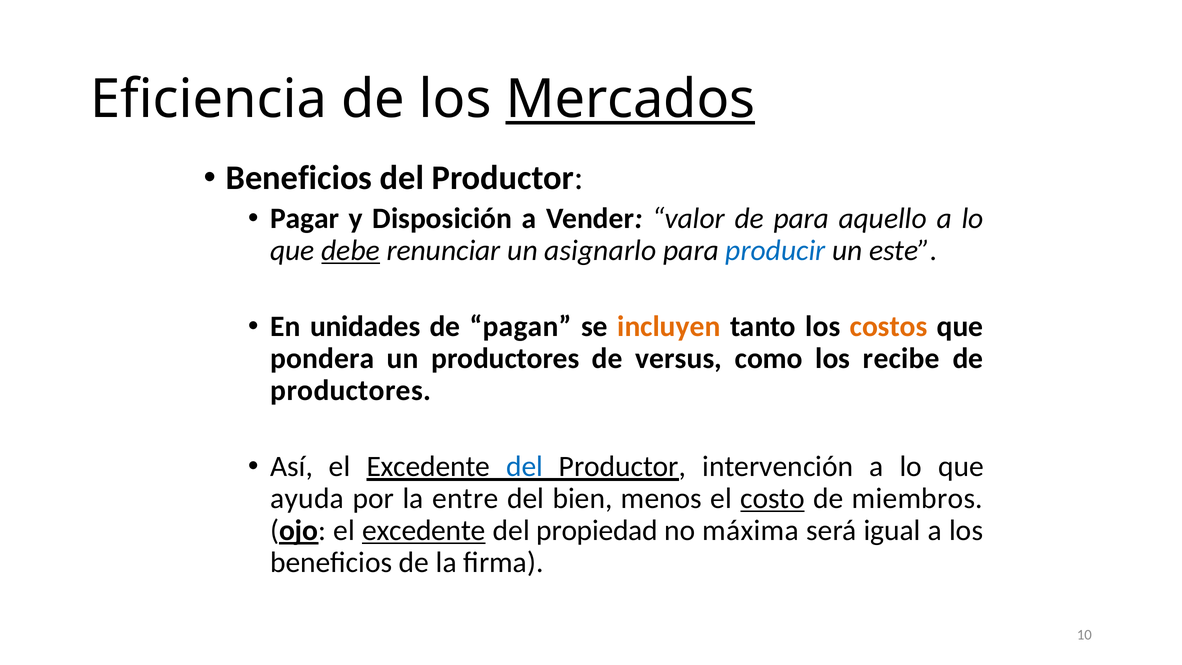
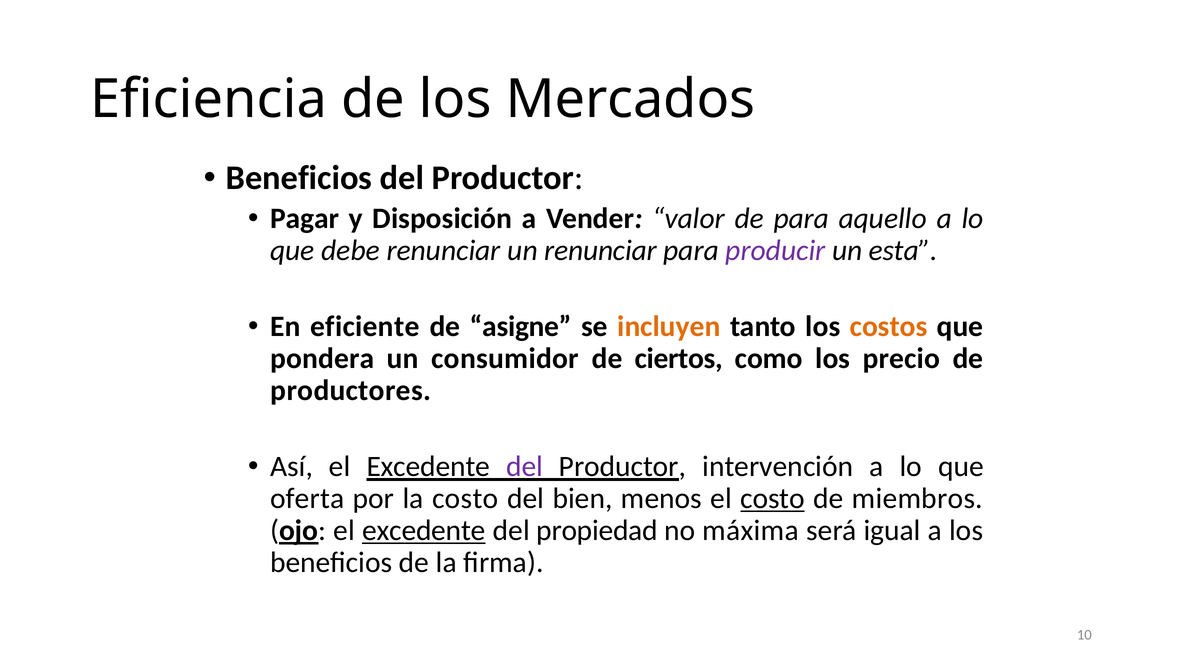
Mercados underline: present -> none (630, 99)
debe underline: present -> none (351, 251)
un asignarlo: asignarlo -> renunciar (601, 251)
producir colour: blue -> purple (775, 251)
este: este -> esta (903, 251)
unidades: unidades -> eficiente (365, 327)
pagan: pagan -> asigne (521, 327)
un productores: productores -> consumidor (505, 359)
versus: versus -> ciertos (679, 359)
recibe: recibe -> precio (901, 359)
del colour: blue -> purple (525, 467)
ayuda: ayuda -> oferta (307, 498)
la entre: entre -> costo (465, 498)
